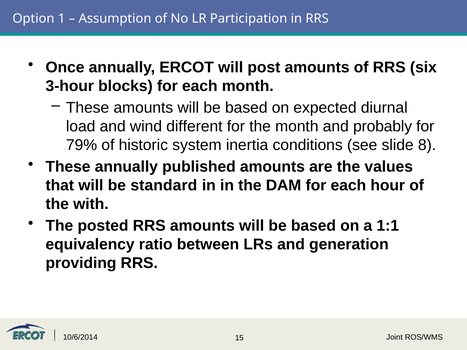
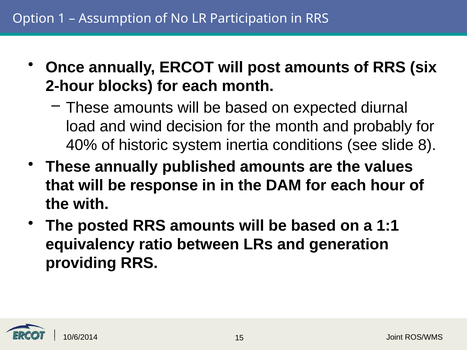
3-hour: 3-hour -> 2-hour (70, 86)
different: different -> decision (194, 126)
79%: 79% -> 40% (82, 145)
standard: standard -> response (164, 186)
